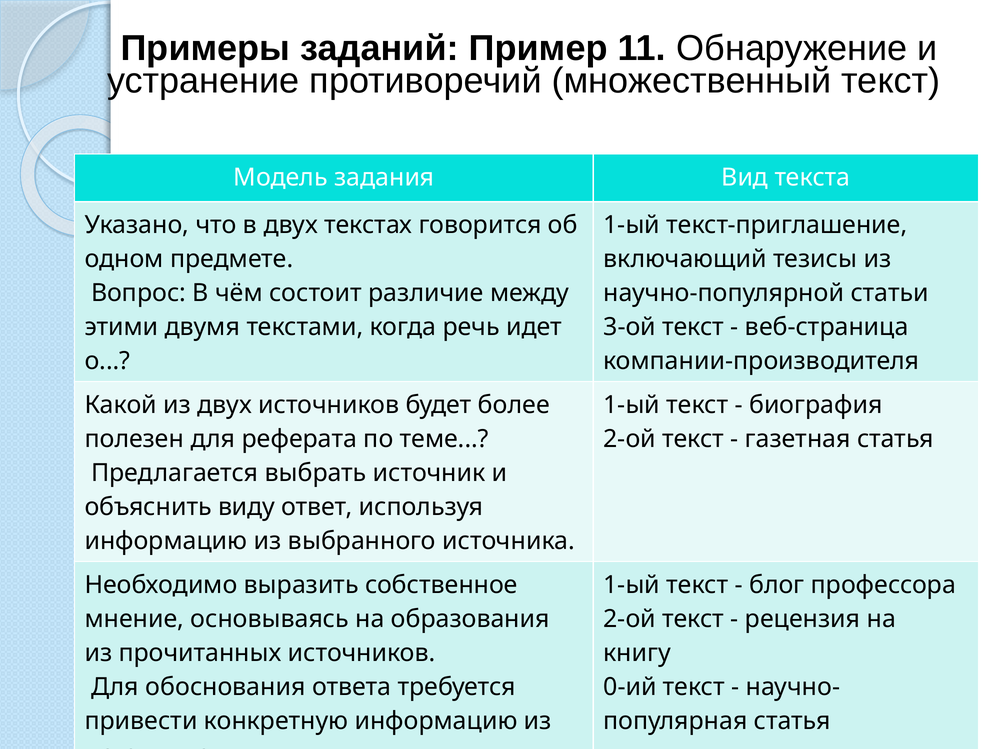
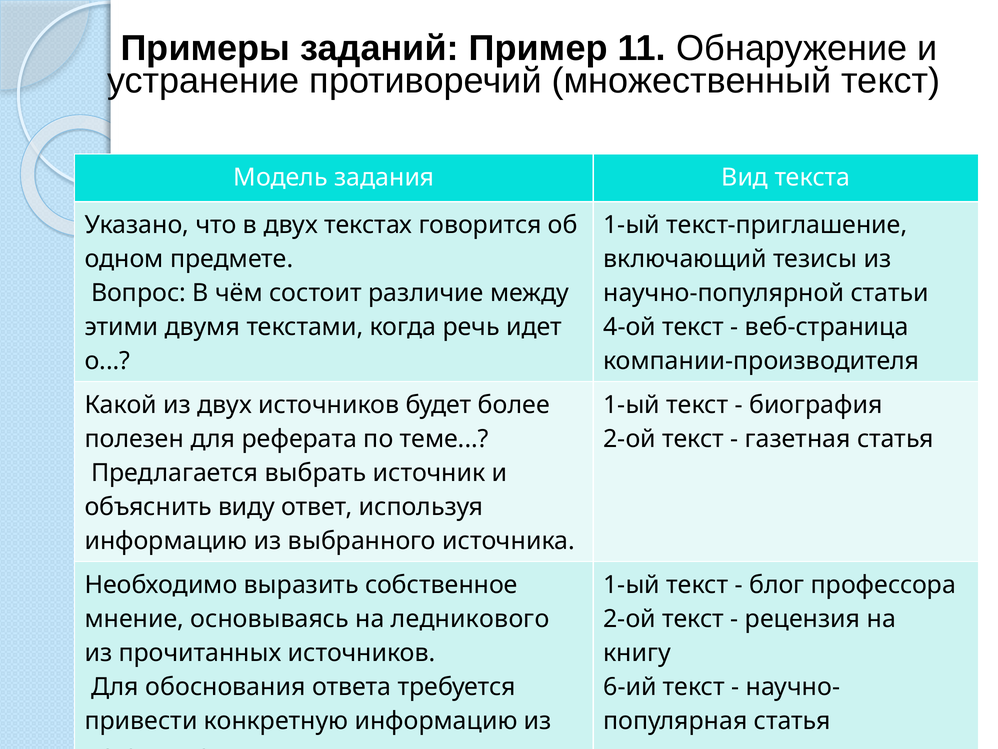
3-ой: 3-ой -> 4-ой (630, 327)
образования: образования -> ледникового (470, 618)
0-ий: 0-ий -> 6-ий (630, 686)
